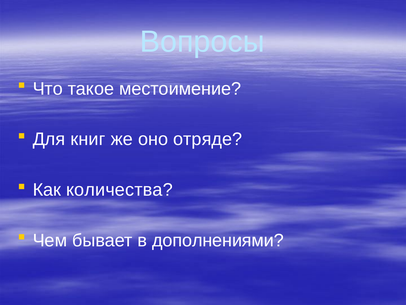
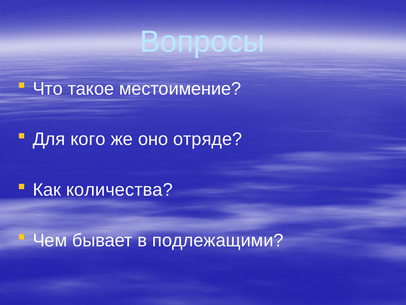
книг: книг -> кого (88, 139)
дополнениями: дополнениями -> подлежащими (218, 240)
